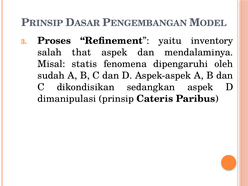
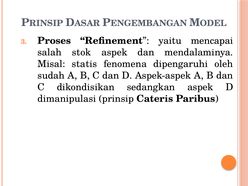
inventory: inventory -> mencapai (212, 41)
that: that -> stok (82, 52)
